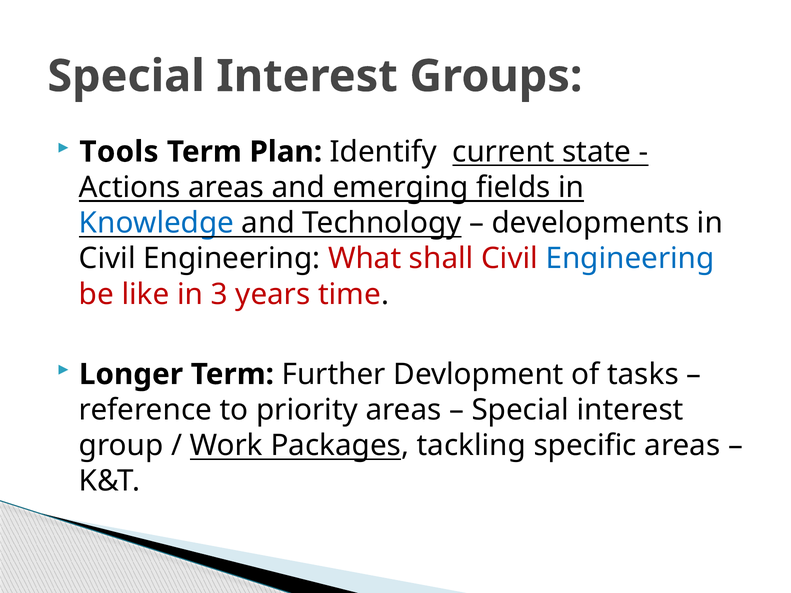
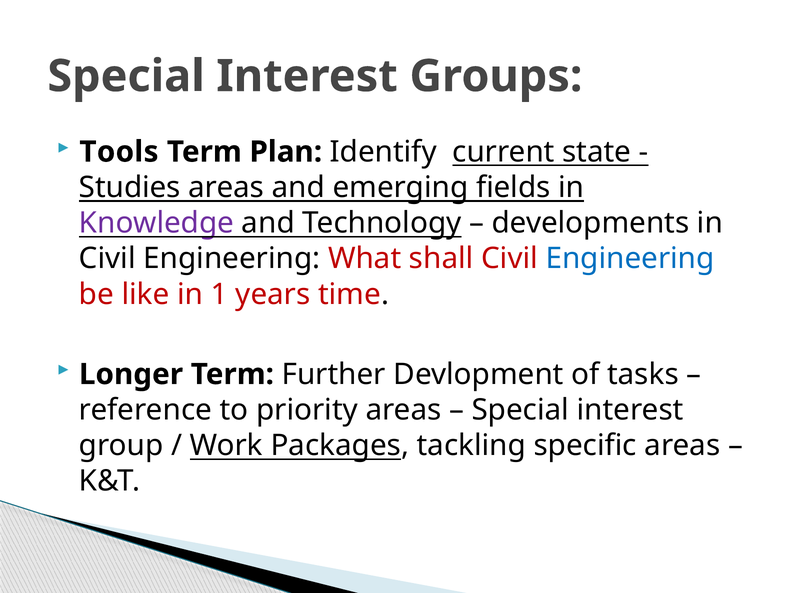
Actions: Actions -> Studies (130, 188)
Knowledge colour: blue -> purple (156, 223)
3: 3 -> 1 (219, 294)
